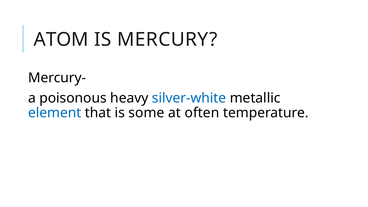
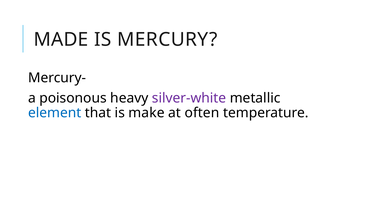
ATOM: ATOM -> MADE (61, 39)
silver-white colour: blue -> purple (189, 98)
some: some -> make (147, 113)
